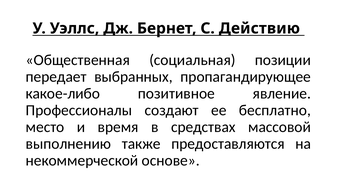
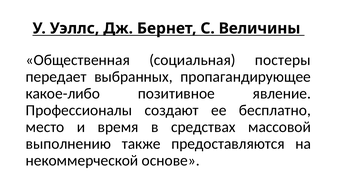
Действию: Действию -> Величины (260, 28)
позиции: позиции -> пoстeры (283, 60)
